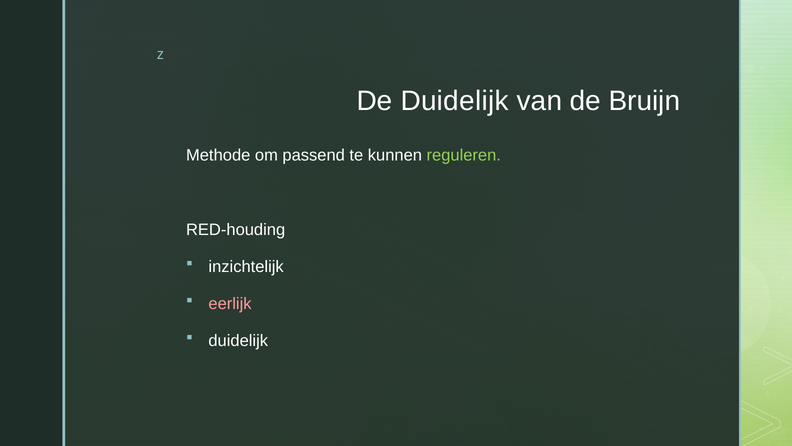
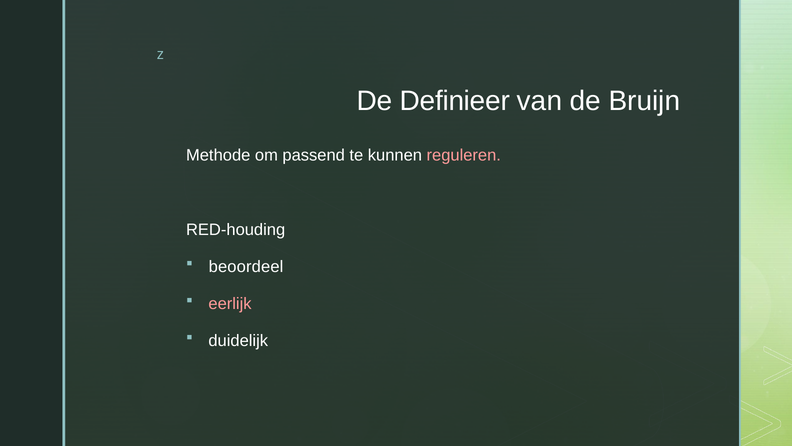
De Duidelijk: Duidelijk -> Definieer (455, 101)
reguleren colour: light green -> pink (464, 155)
inzichtelijk: inzichtelijk -> beoordeel (246, 266)
